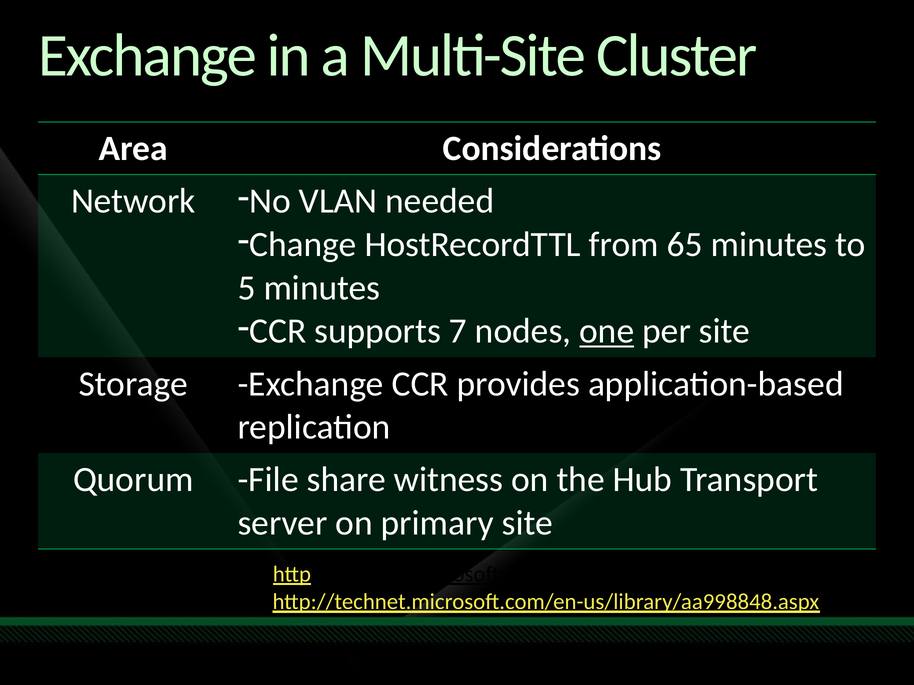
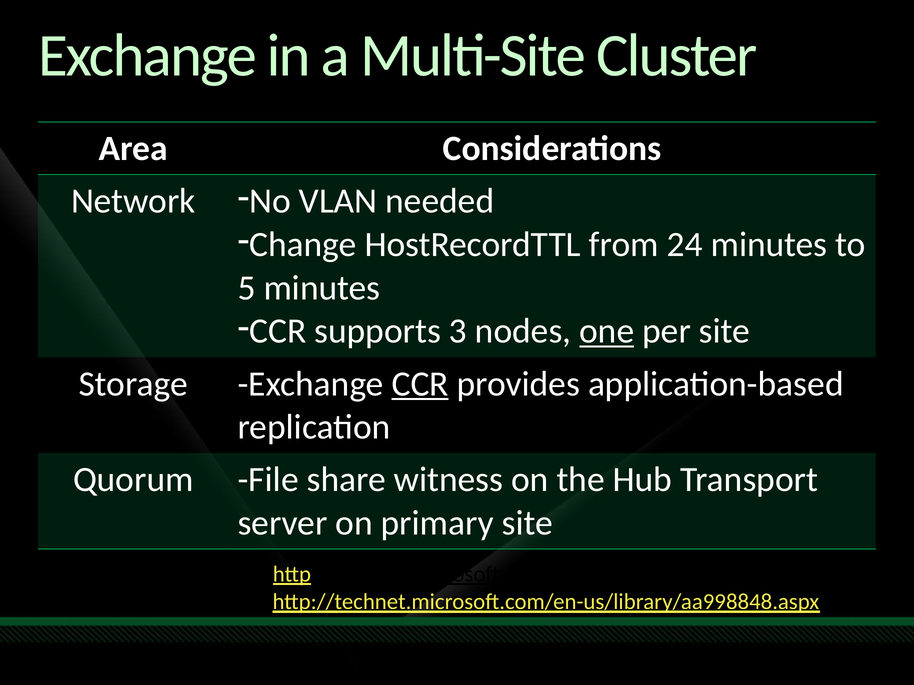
65: 65 -> 24 (685, 245)
7: 7 -> 3 (458, 331)
CCR underline: none -> present (420, 384)
